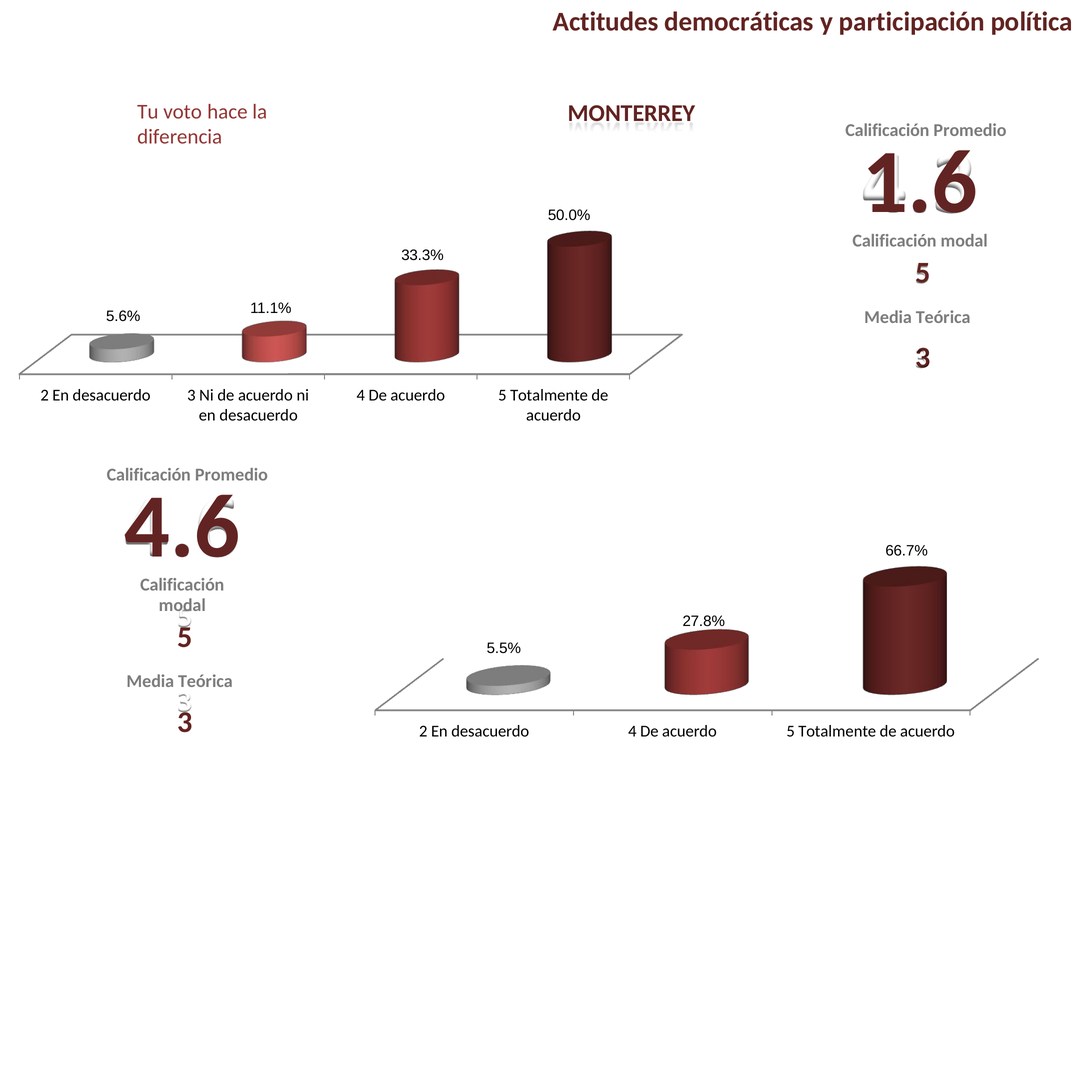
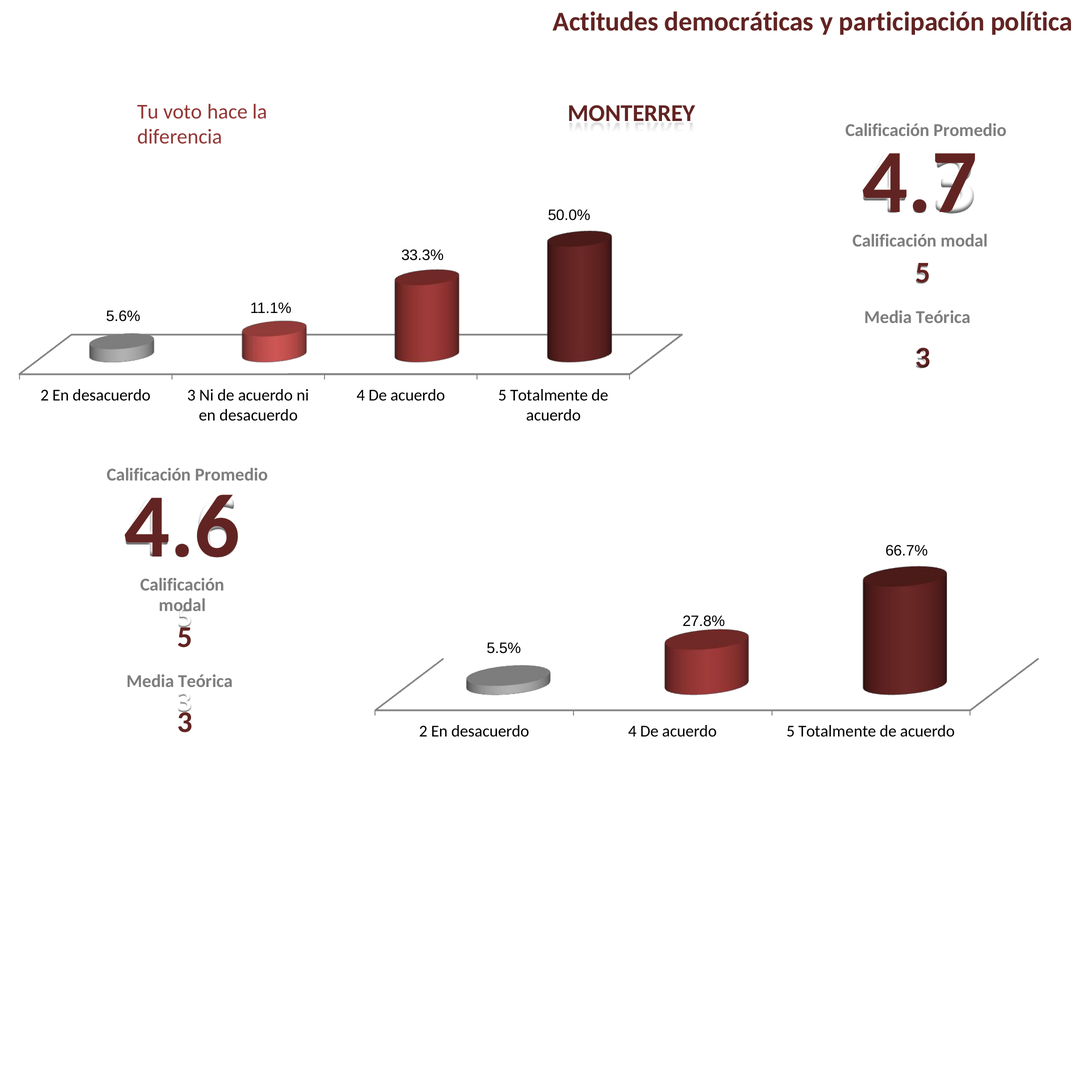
1.6: 1.6 -> 4.7 (920, 182)
